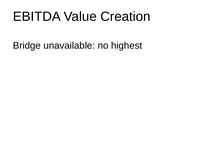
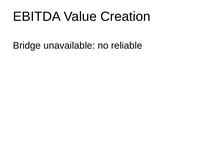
highest: highest -> reliable (127, 46)
